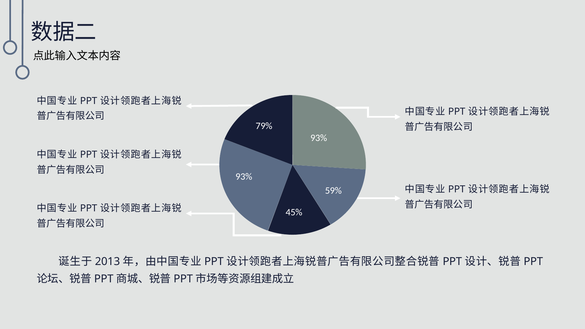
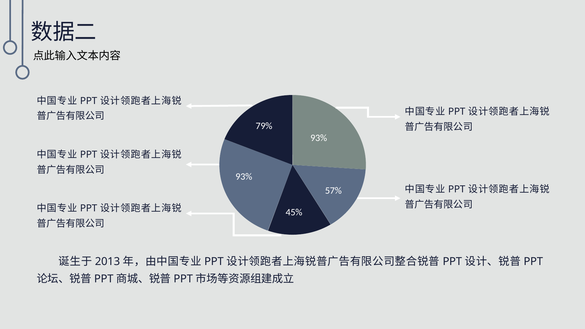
59%: 59% -> 57% (333, 191)
